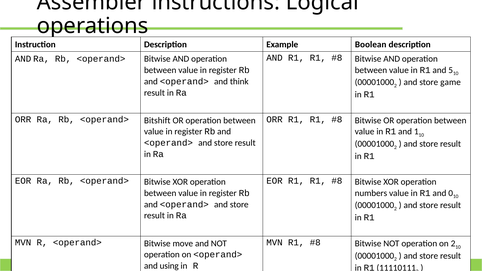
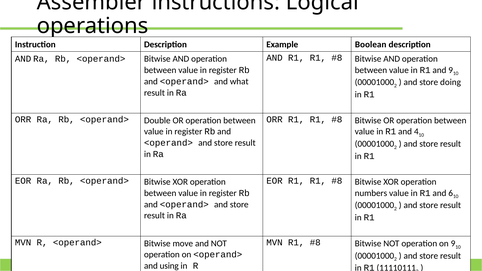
and 5: 5 -> 9 (451, 70)
think: think -> what (239, 81)
game: game -> doing (451, 82)
Bitshift: Bitshift -> Double (157, 121)
1: 1 -> 4 (416, 132)
0: 0 -> 6 (451, 193)
on 2: 2 -> 9 (453, 244)
